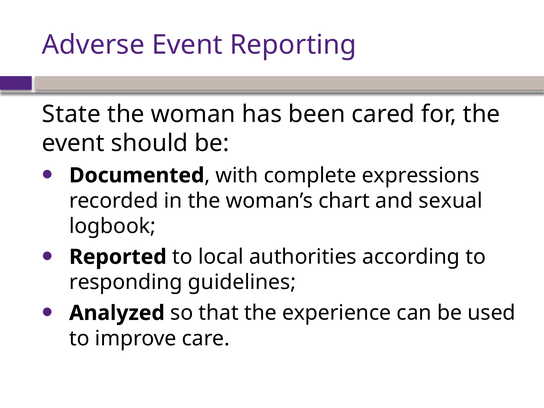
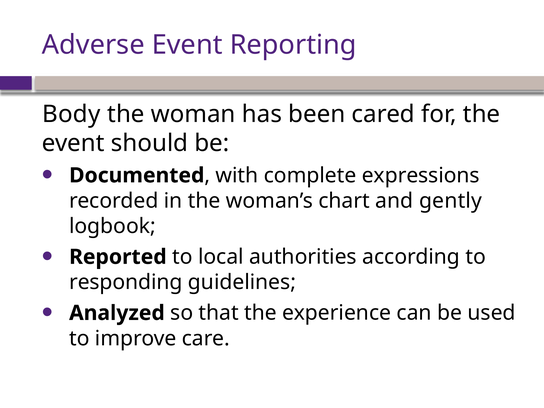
State: State -> Body (71, 114)
sexual: sexual -> gently (451, 201)
